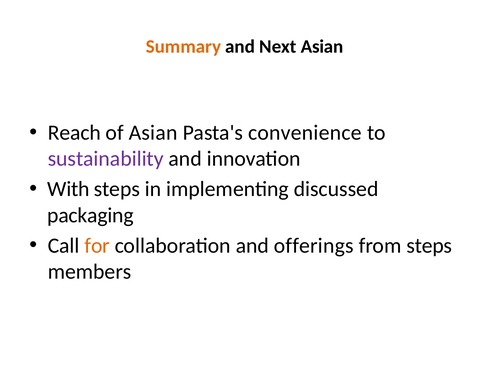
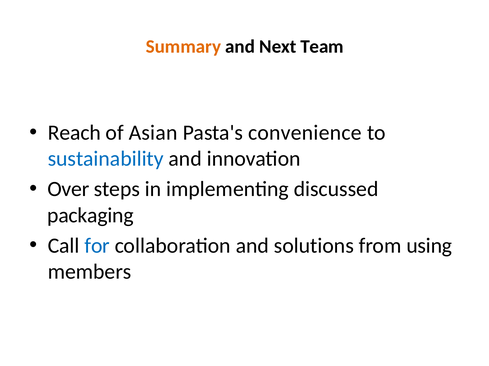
Next Asian: Asian -> Team (322, 47)
sustainability colour: purple -> blue (106, 159)
With: With -> Over (68, 190)
for colour: orange -> blue (97, 246)
offerings: offerings -> solutions (314, 246)
from steps: steps -> using (429, 246)
